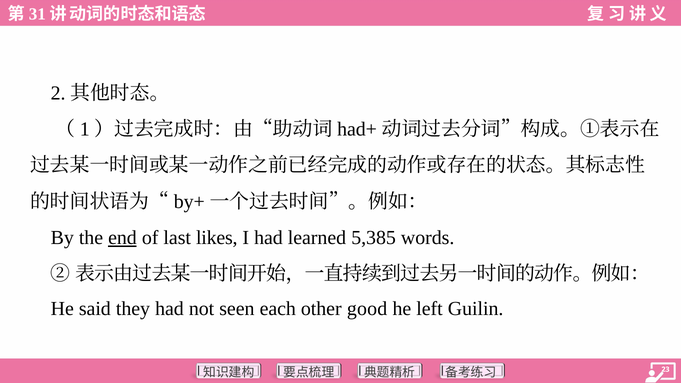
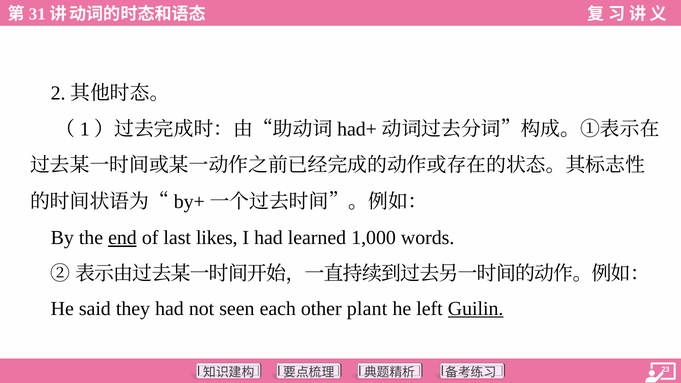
5,385: 5,385 -> 1,000 (374, 238)
good: good -> plant (367, 309)
Guilin underline: none -> present (476, 309)
